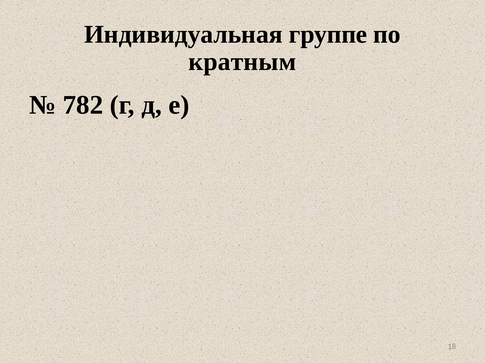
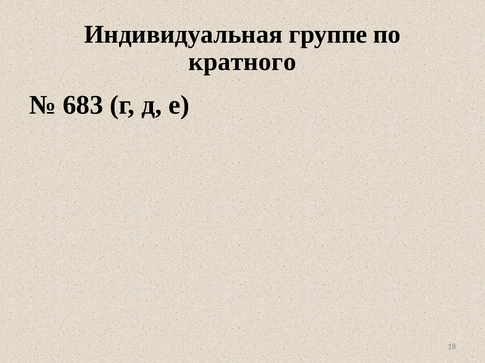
кратным: кратным -> кратного (242, 62)
782: 782 -> 683 (83, 105)
